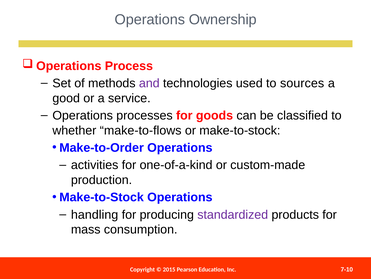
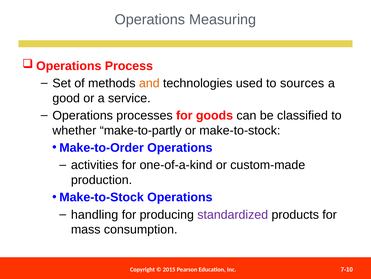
Ownership: Ownership -> Measuring (223, 20)
and colour: purple -> orange (149, 83)
make-to-flows: make-to-flows -> make-to-partly (141, 130)
